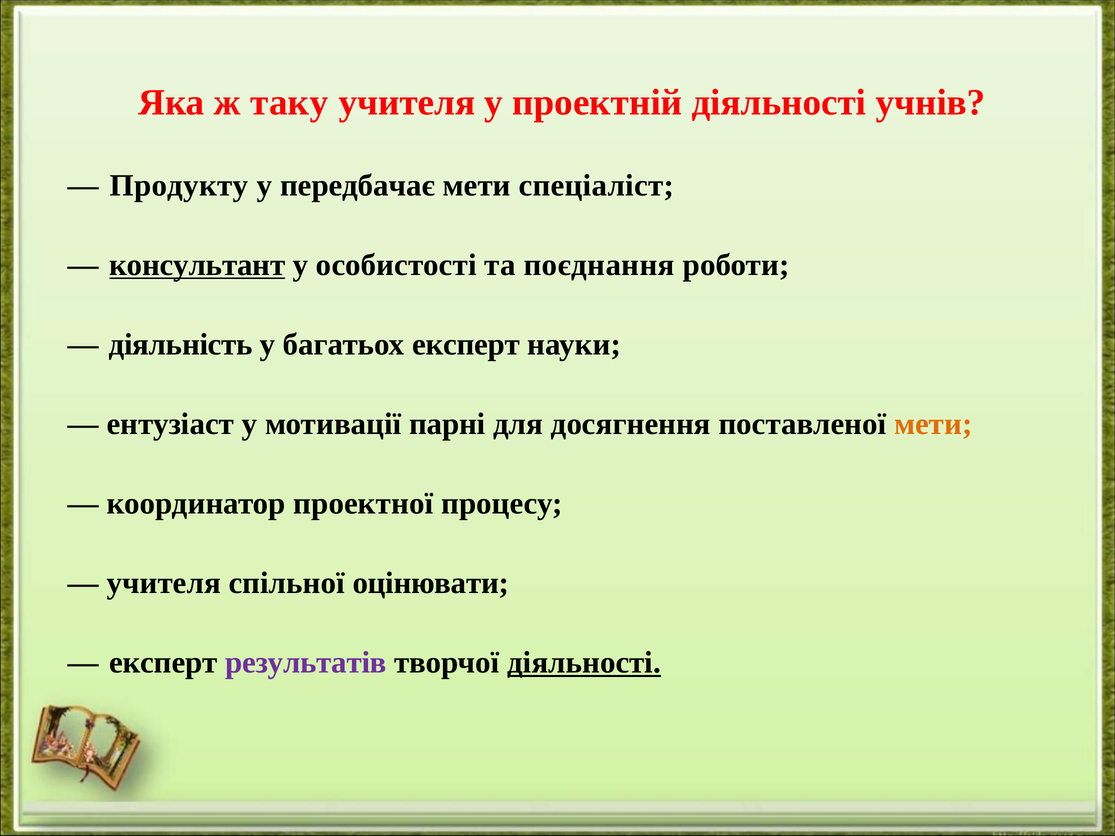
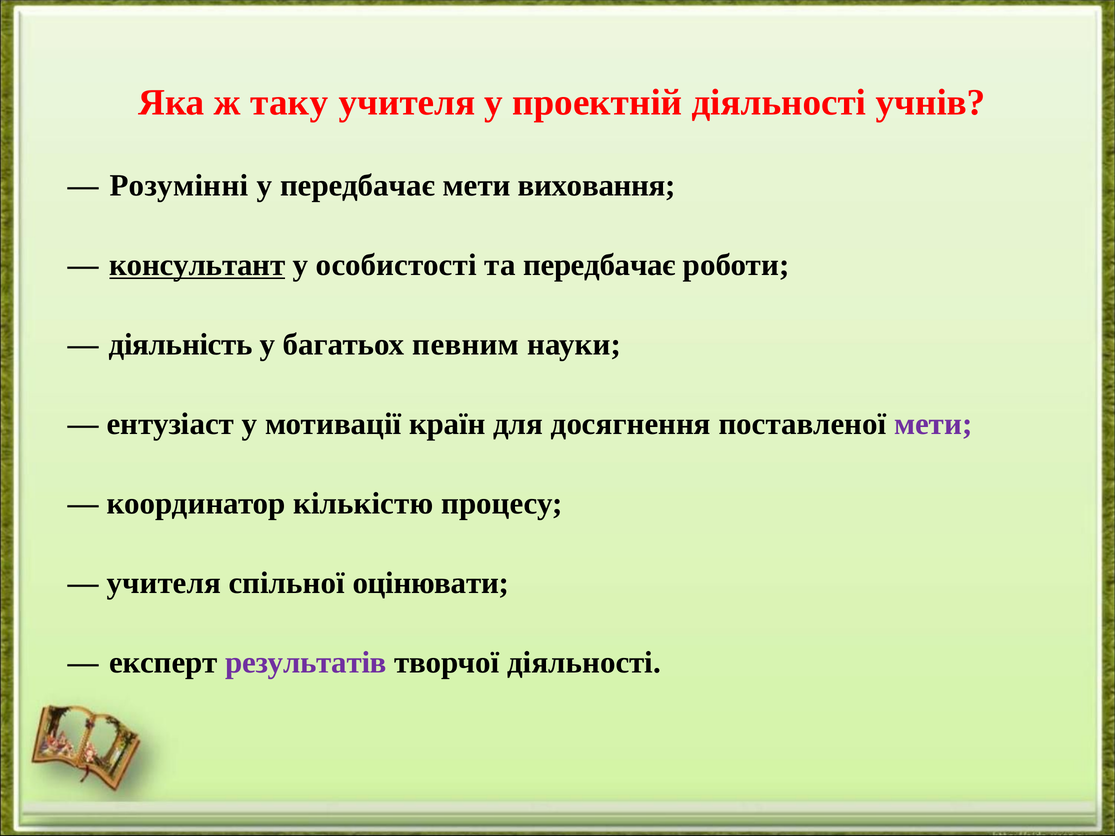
Продукту: Продукту -> Розумінні (179, 185)
спеціаліст: спеціаліст -> виховання (597, 185)
та поєднання: поєднання -> передбачає (599, 265)
багатьох експерт: експерт -> певним (466, 345)
парні: парні -> країн (447, 424)
мети colour: orange -> purple (933, 424)
проектної: проектної -> кількістю (363, 504)
діяльності underline: present -> none (584, 663)
